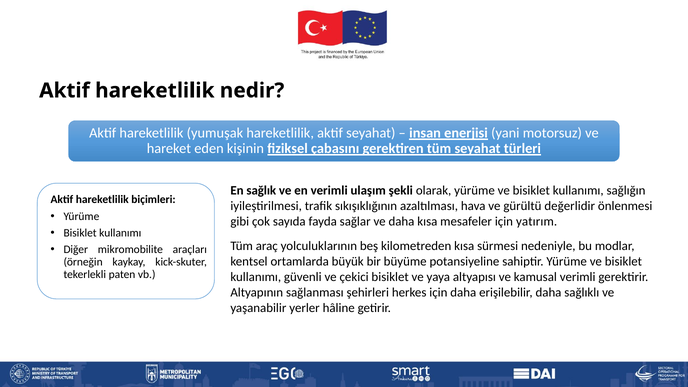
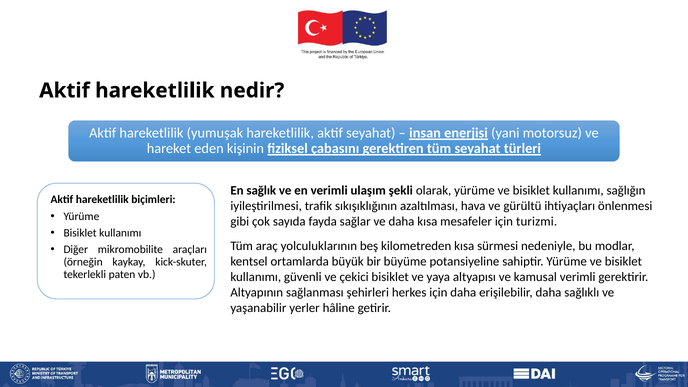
değerlidir: değerlidir -> ihtiyaçları (570, 206)
yatırım: yatırım -> turizmi (537, 221)
